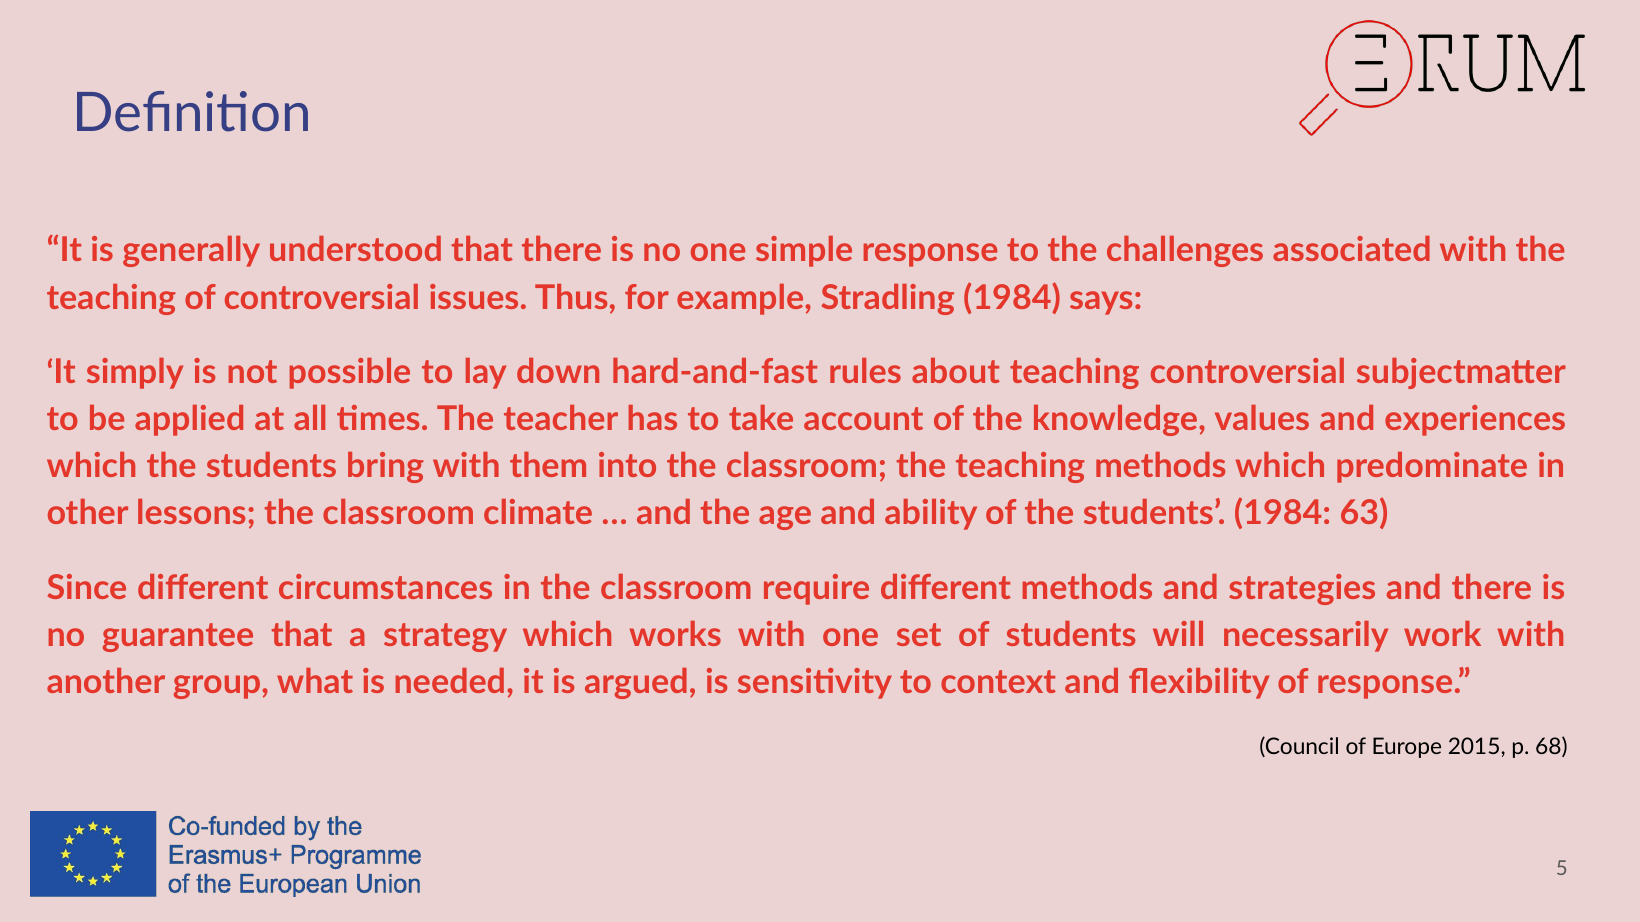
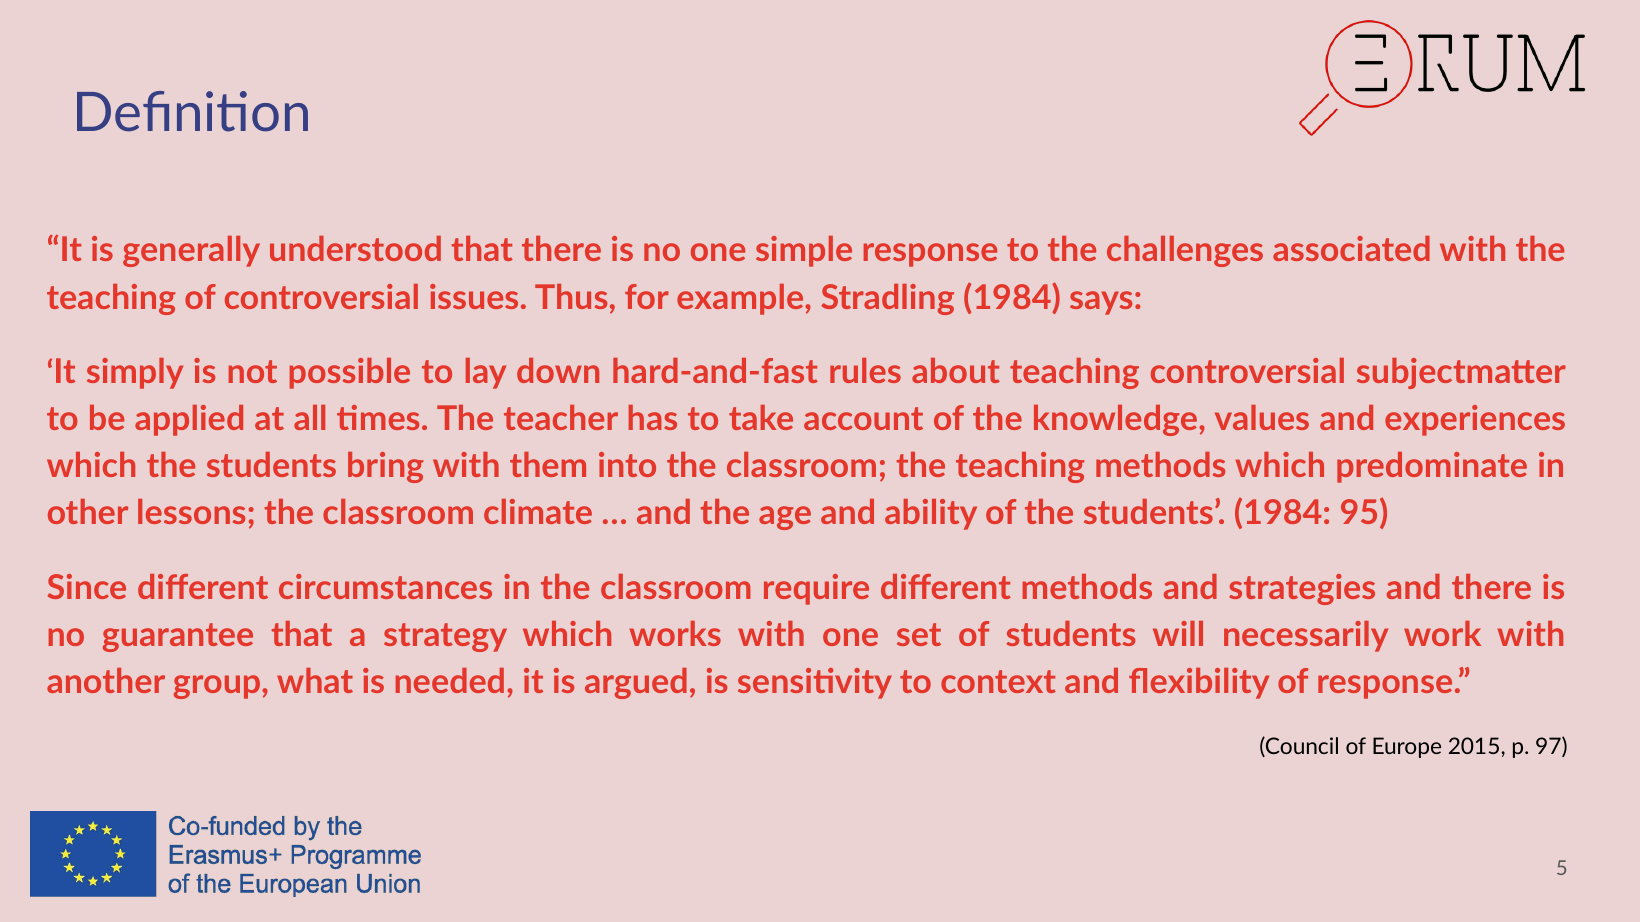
63: 63 -> 95 (1364, 514)
68: 68 -> 97 (1551, 747)
